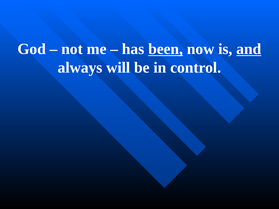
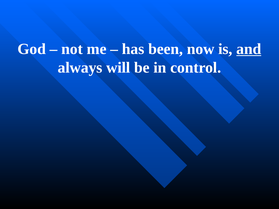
been underline: present -> none (166, 49)
